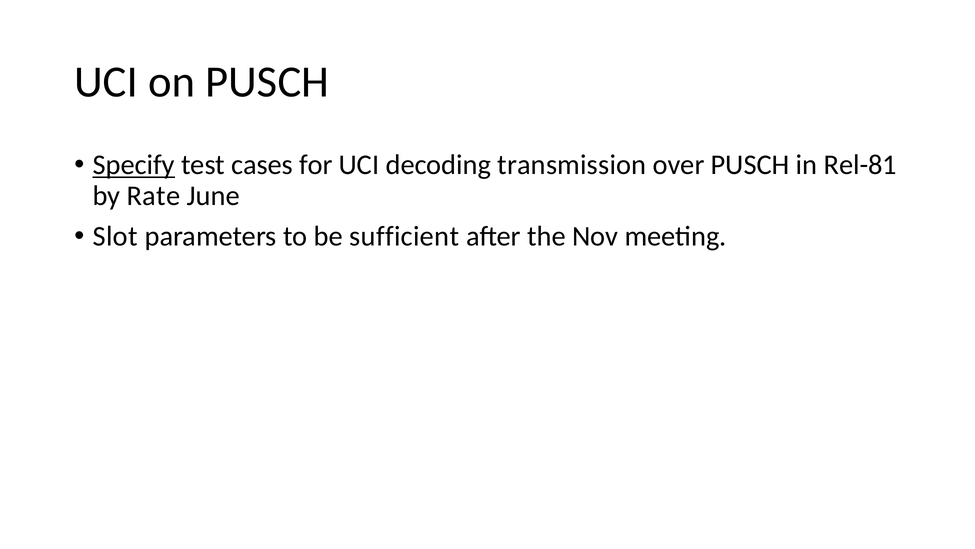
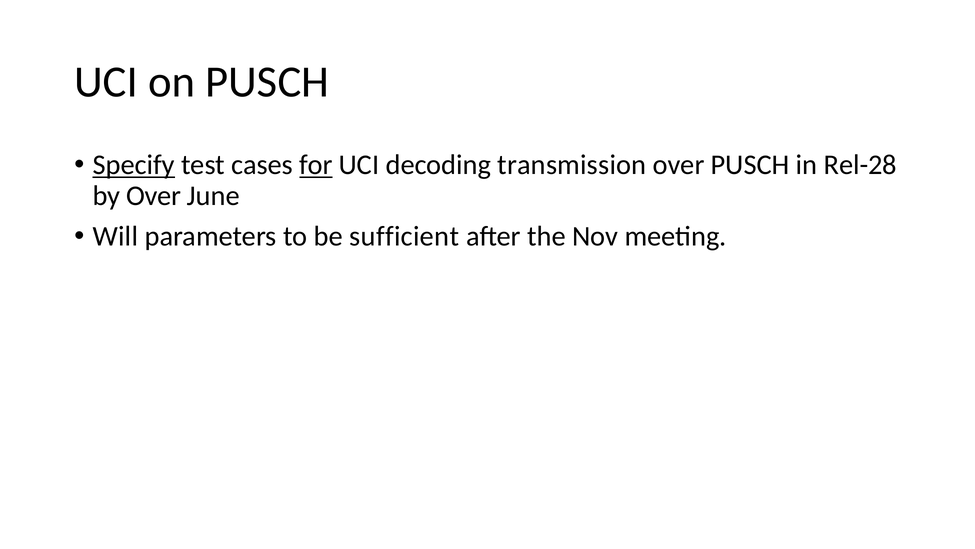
for underline: none -> present (316, 165)
Rel-81: Rel-81 -> Rel-28 (860, 165)
by Rate: Rate -> Over (154, 195)
Slot: Slot -> Will (115, 236)
